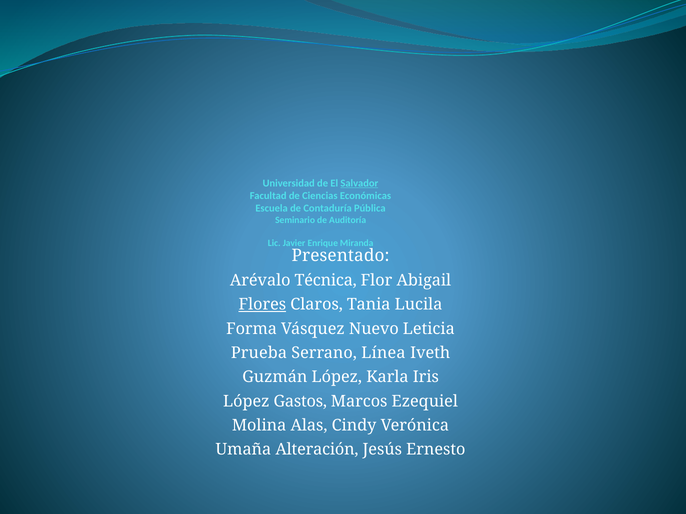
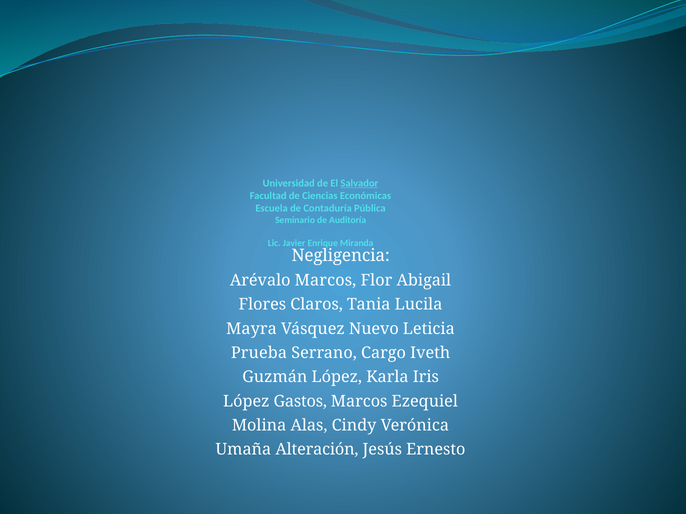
Presentado: Presentado -> Negligencia (341, 256)
Arévalo Técnica: Técnica -> Marcos (325, 281)
Flores underline: present -> none (262, 305)
Forma: Forma -> Mayra (251, 329)
Línea: Línea -> Cargo (384, 353)
